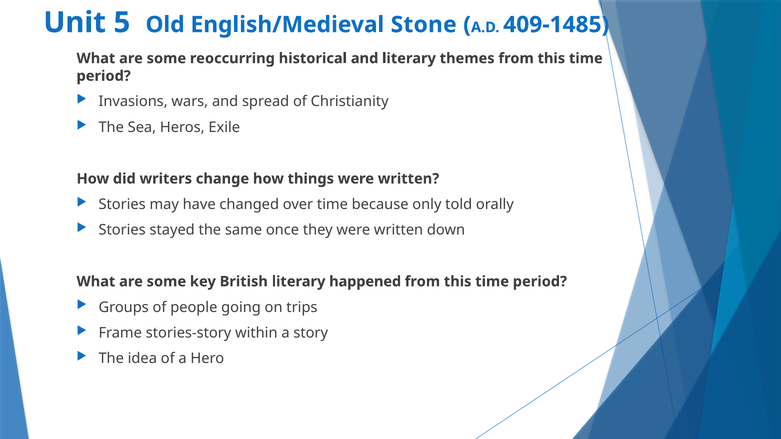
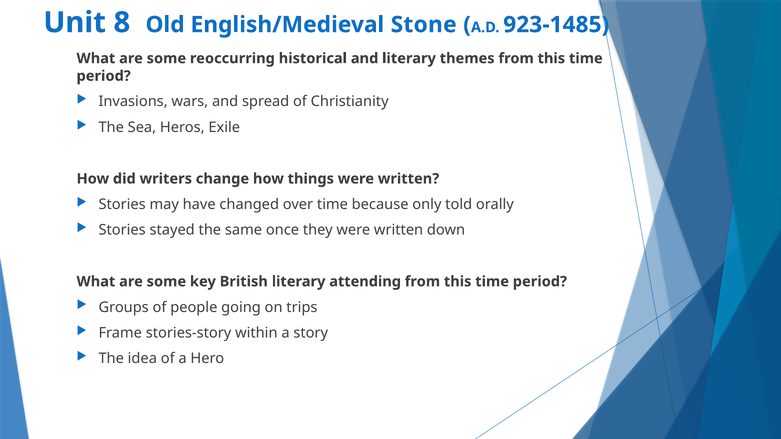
5: 5 -> 8 (122, 23)
409-1485: 409-1485 -> 923-1485 (556, 25)
happened: happened -> attending (365, 282)
